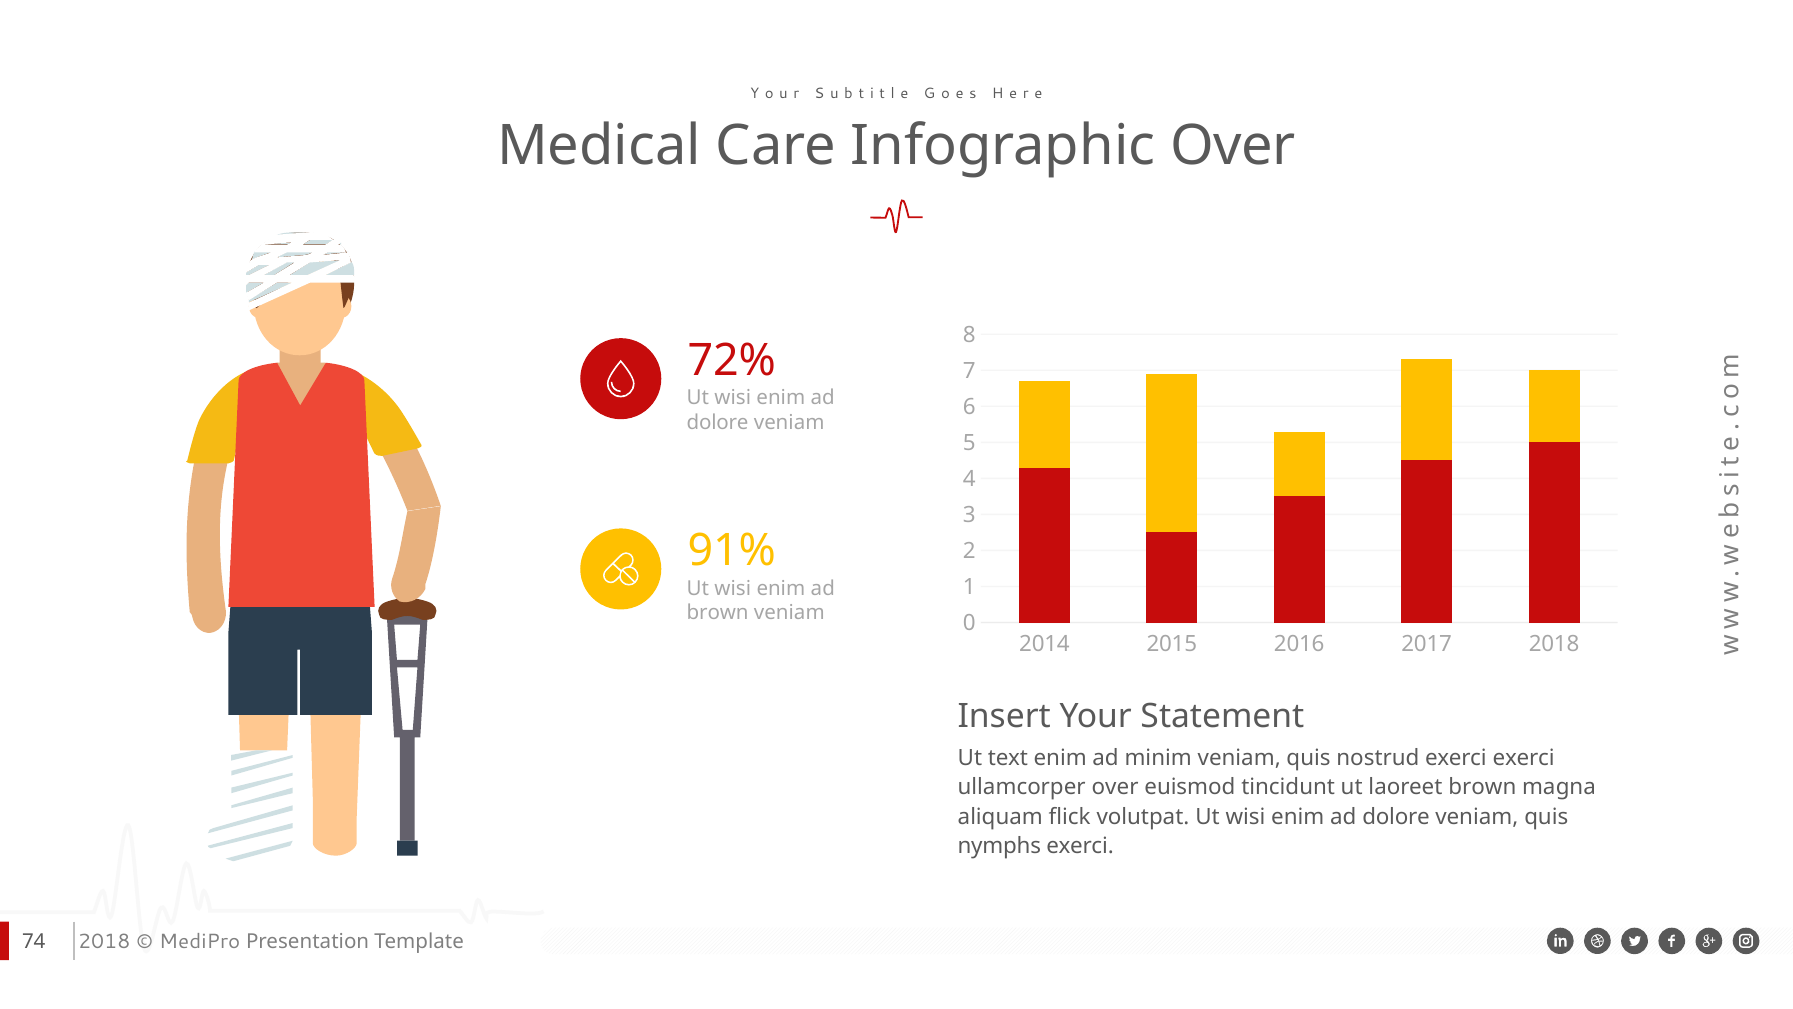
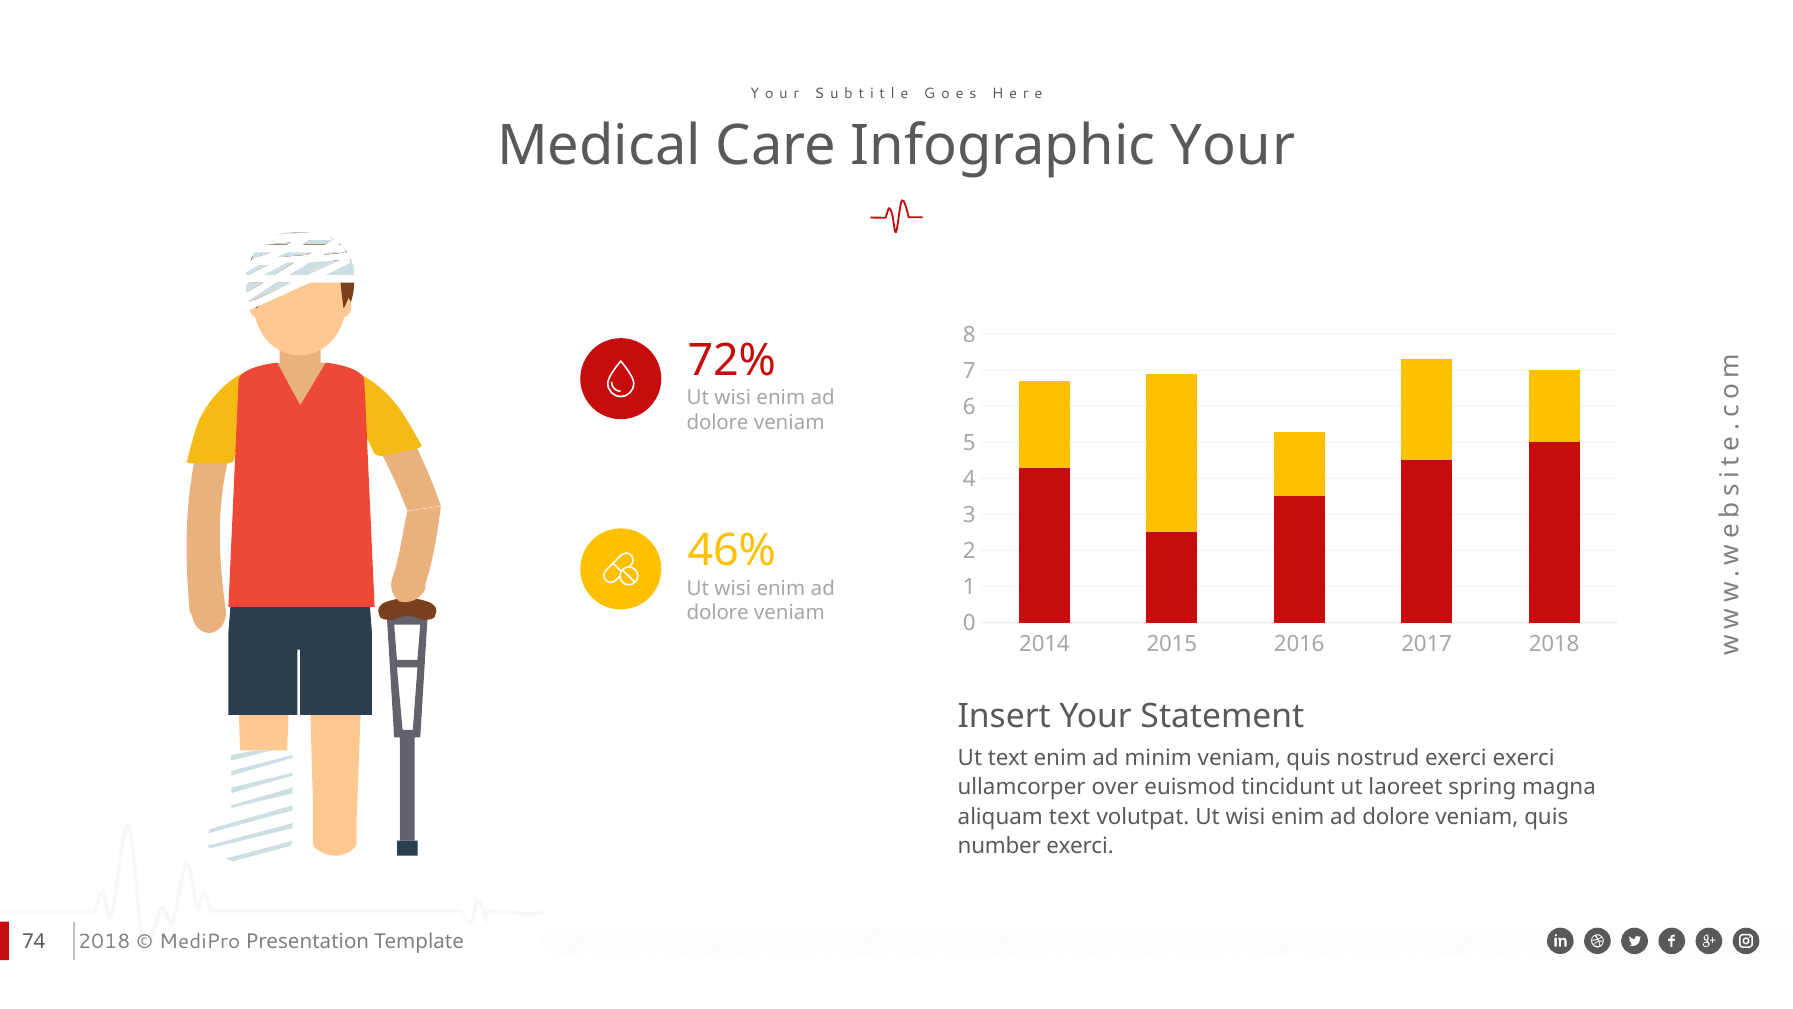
Infographic Over: Over -> Your (1233, 146)
91%: 91% -> 46% (732, 551)
brown: brown -> dolore (718, 613)
laoreet brown: brown -> spring (1482, 787)
aliquam flick: flick -> text (1070, 816)
nymphs: nymphs -> number (999, 846)
